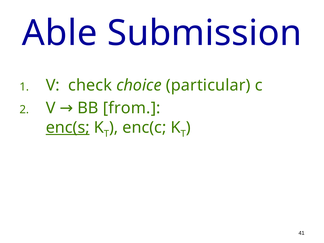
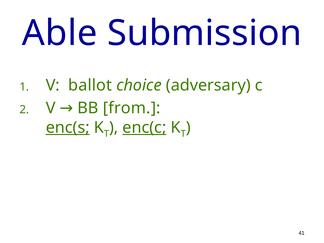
check: check -> ballot (90, 85)
particular: particular -> adversary (208, 85)
enc(c underline: none -> present (144, 127)
